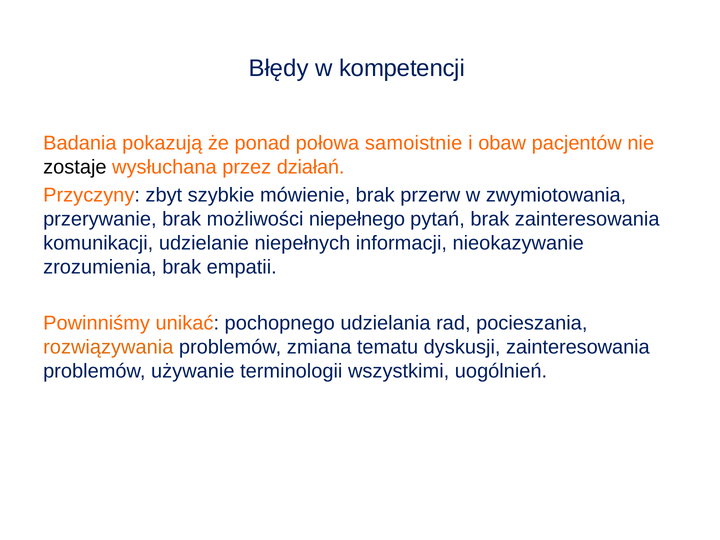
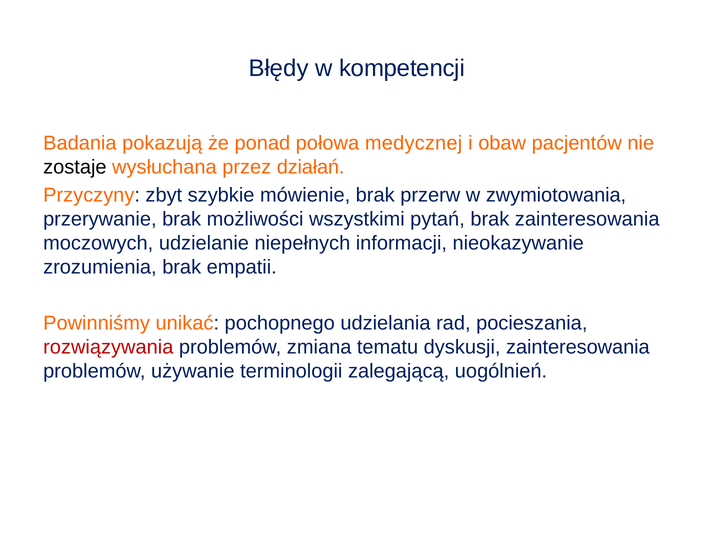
samoistnie: samoistnie -> medycznej (414, 143)
niepełnego: niepełnego -> wszystkimi (357, 219)
komunikacji: komunikacji -> moczowych (98, 243)
rozwiązywania colour: orange -> red (108, 347)
wszystkimi: wszystkimi -> zalegającą (399, 371)
